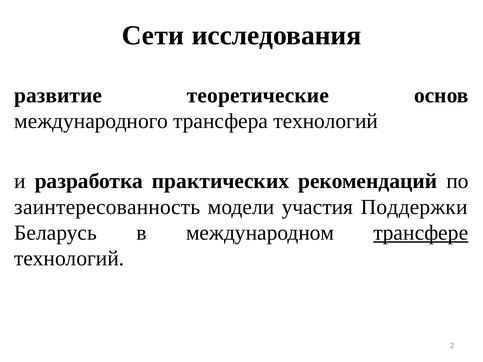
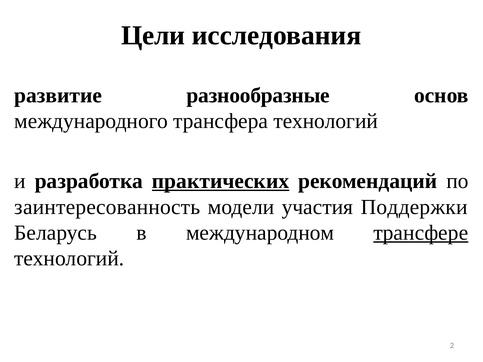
Сети: Сети -> Цели (153, 35)
теоретические: теоретические -> разнообразные (258, 95)
практических underline: none -> present (221, 181)
